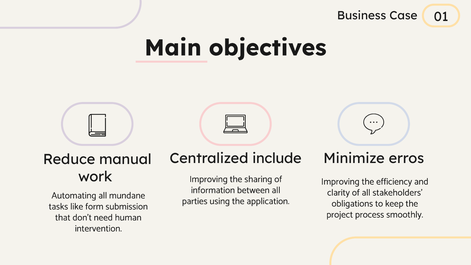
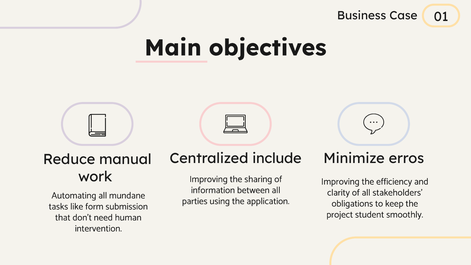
process: process -> student (370, 214)
